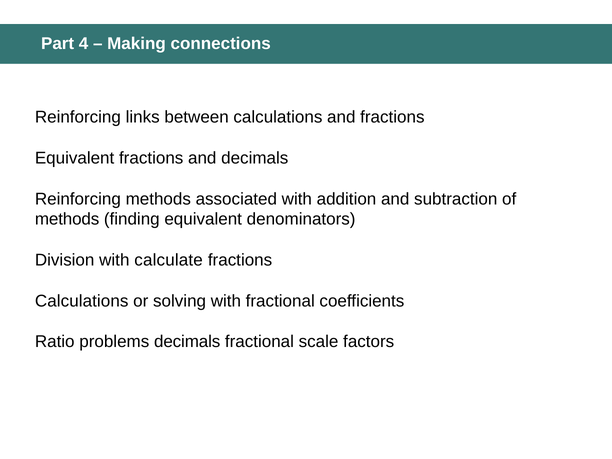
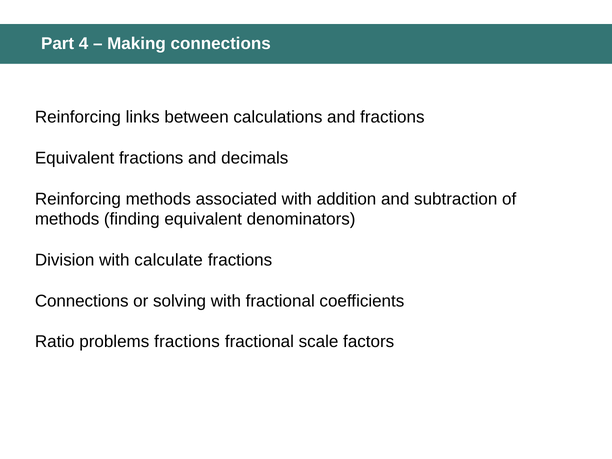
Calculations: Calculations -> Connections (82, 301)
problems decimals: decimals -> fractions (187, 342)
